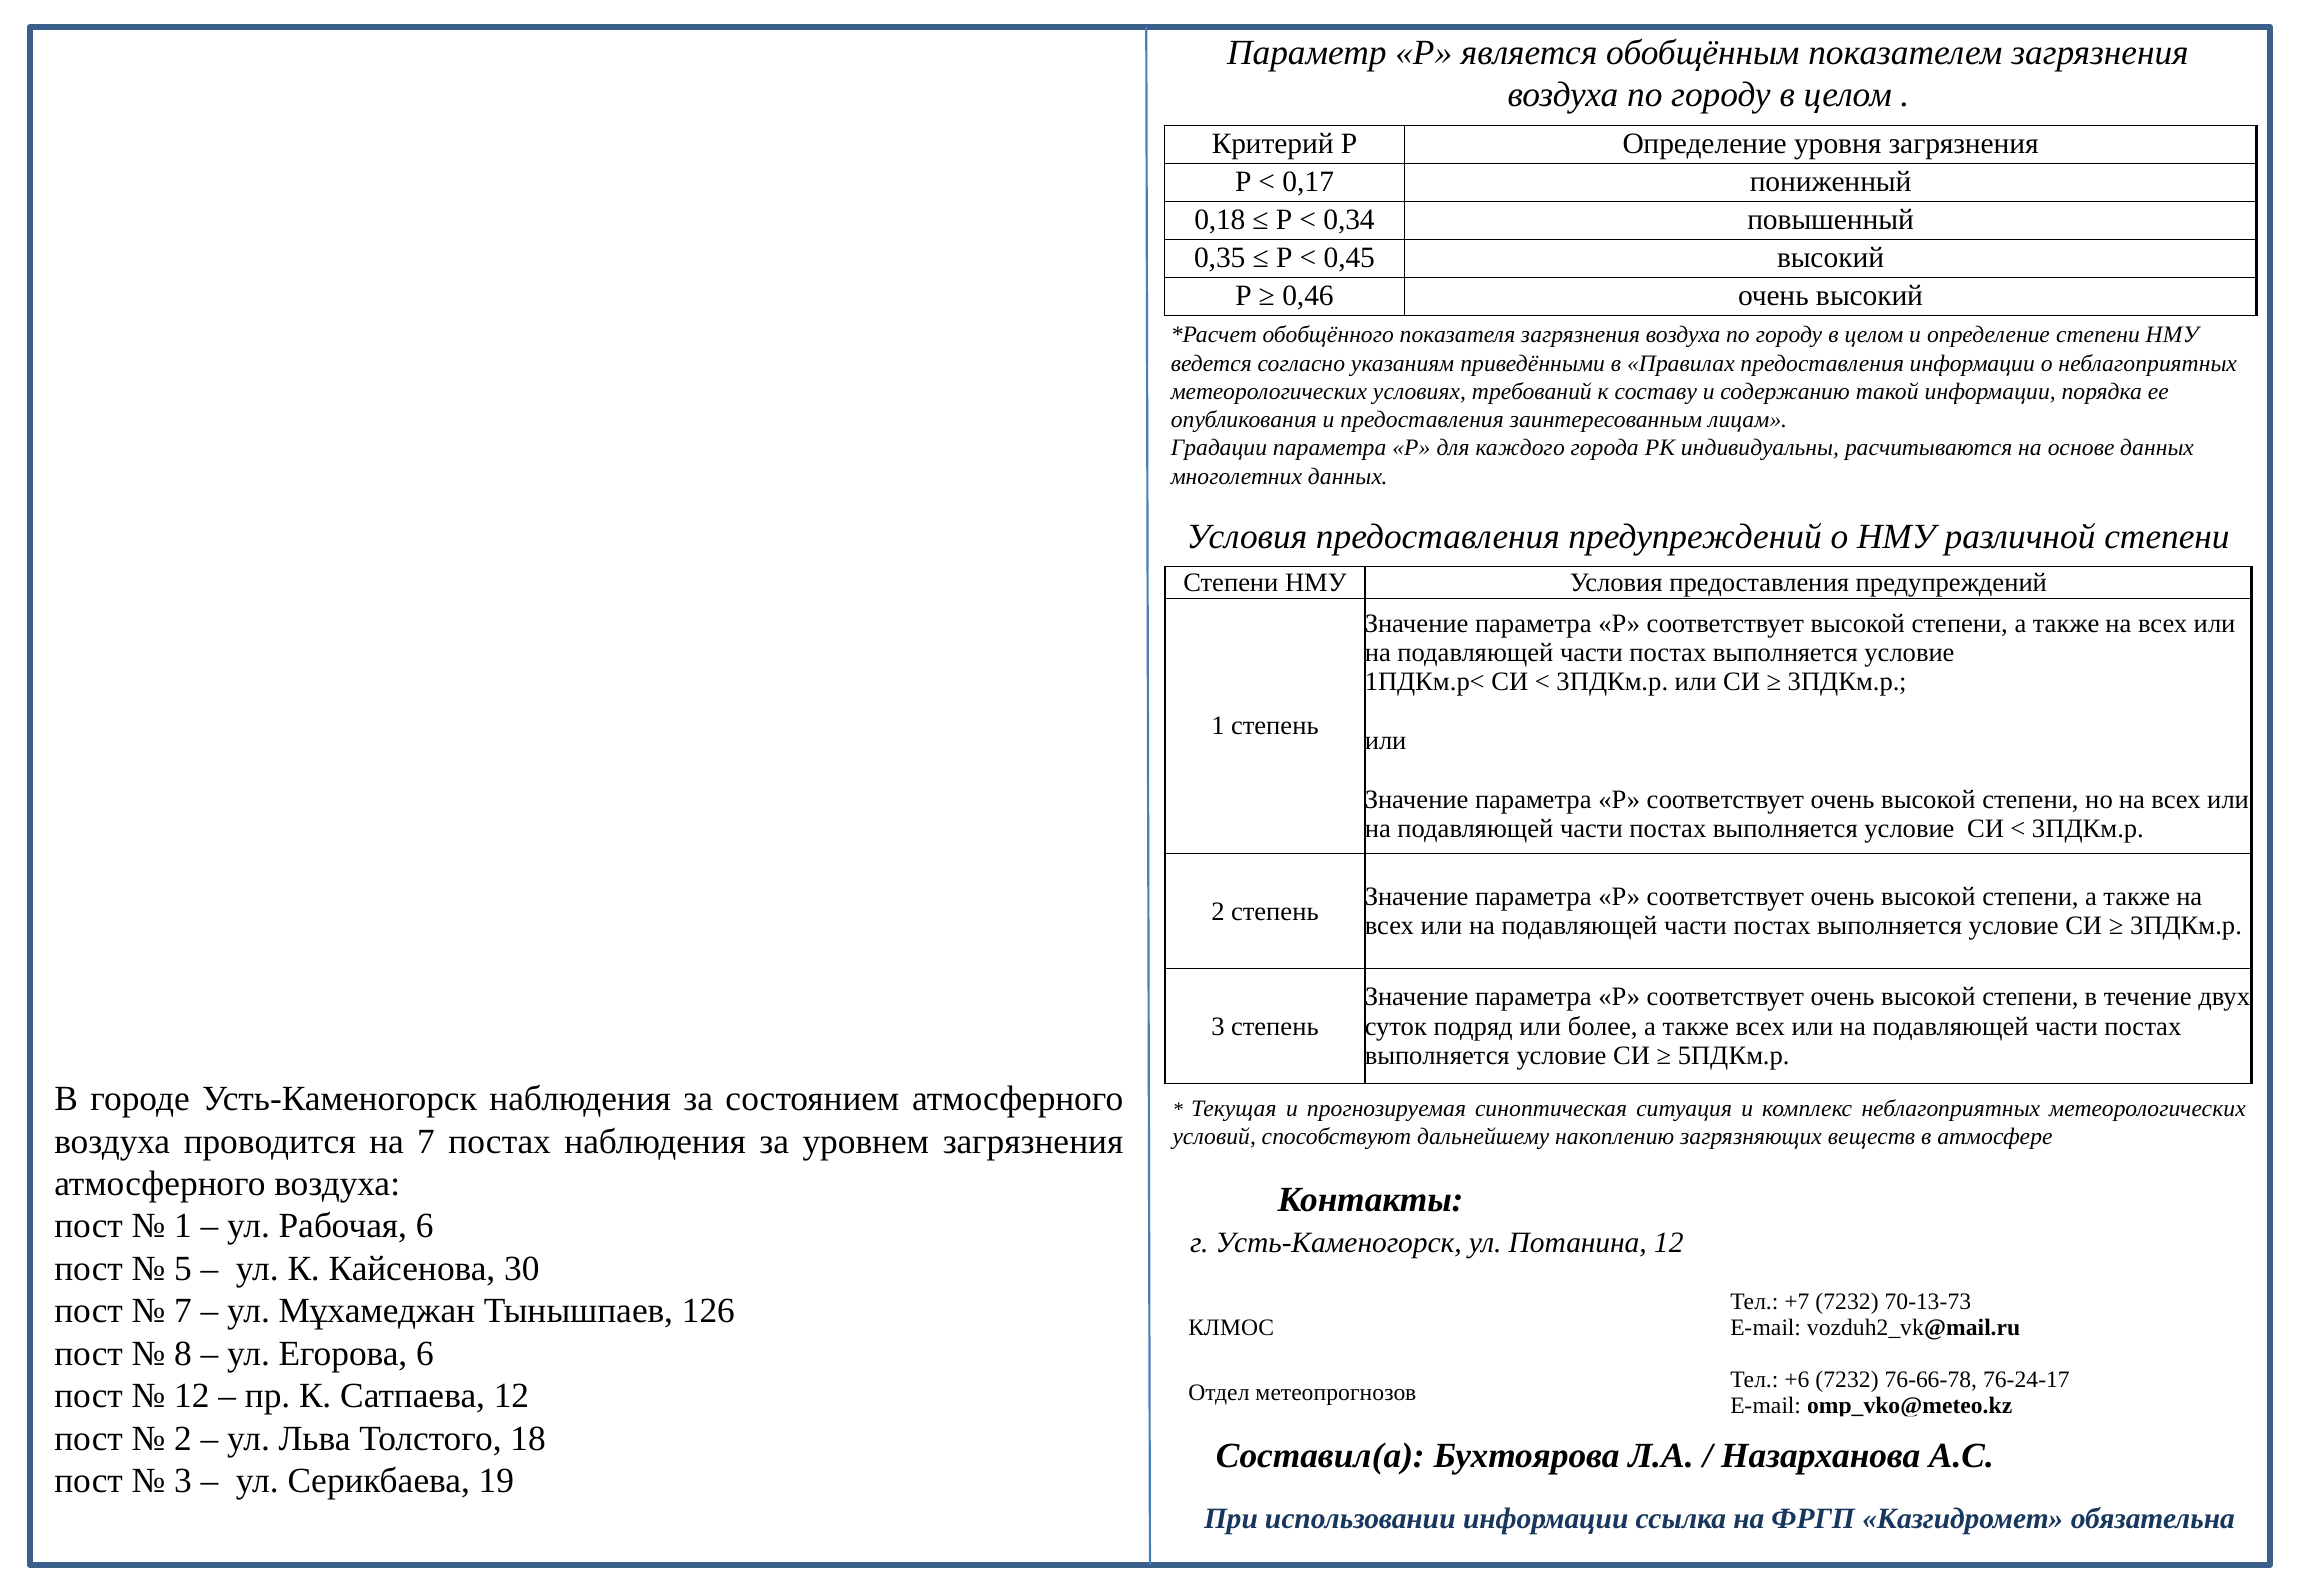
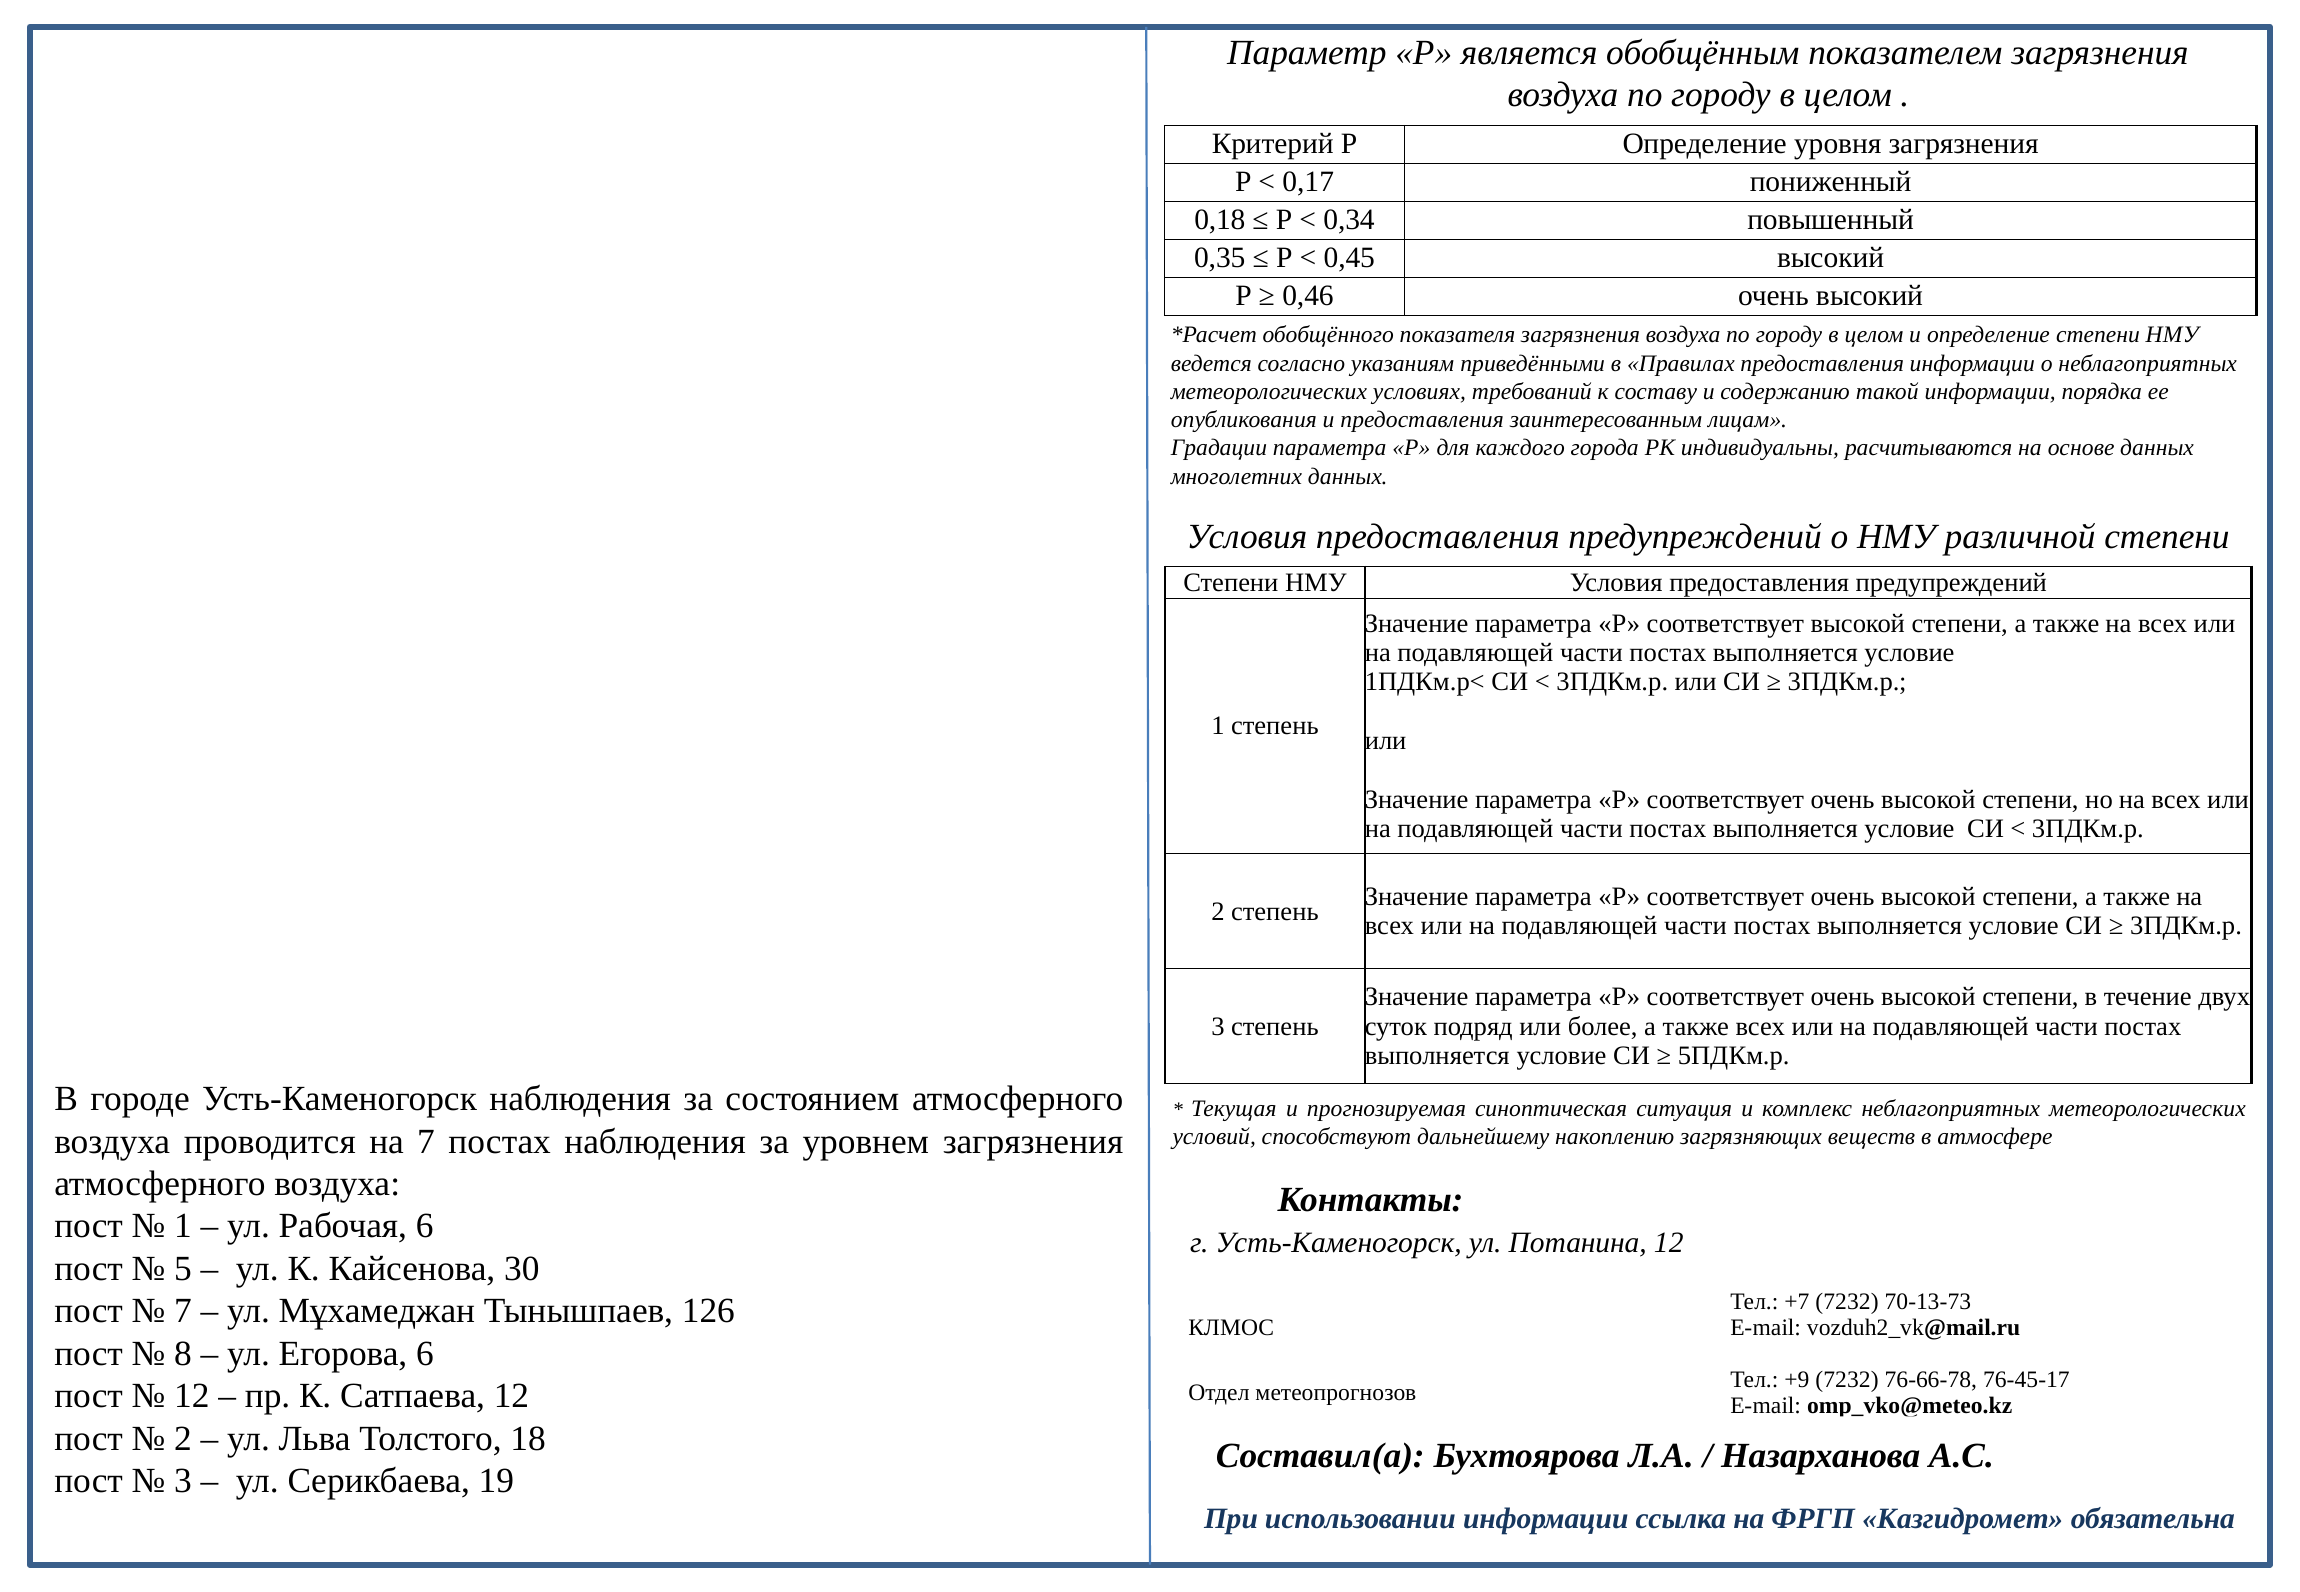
+6: +6 -> +9 (1797, 1380)
76-24-17: 76-24-17 -> 76-45-17 (2026, 1380)
